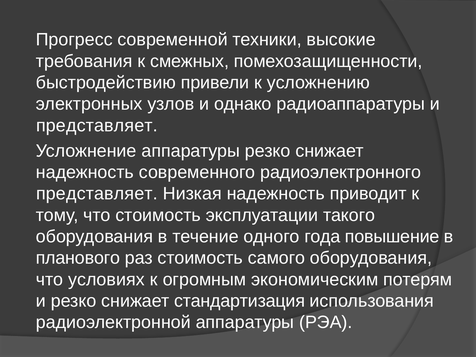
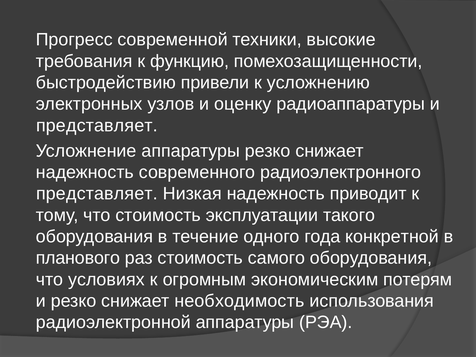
смежных: смежных -> функцию (190, 61)
однако: однако -> оценку (243, 104)
повышение: повышение -> конкретной (392, 237)
стандартизация: стандартизация -> необходимость (239, 301)
